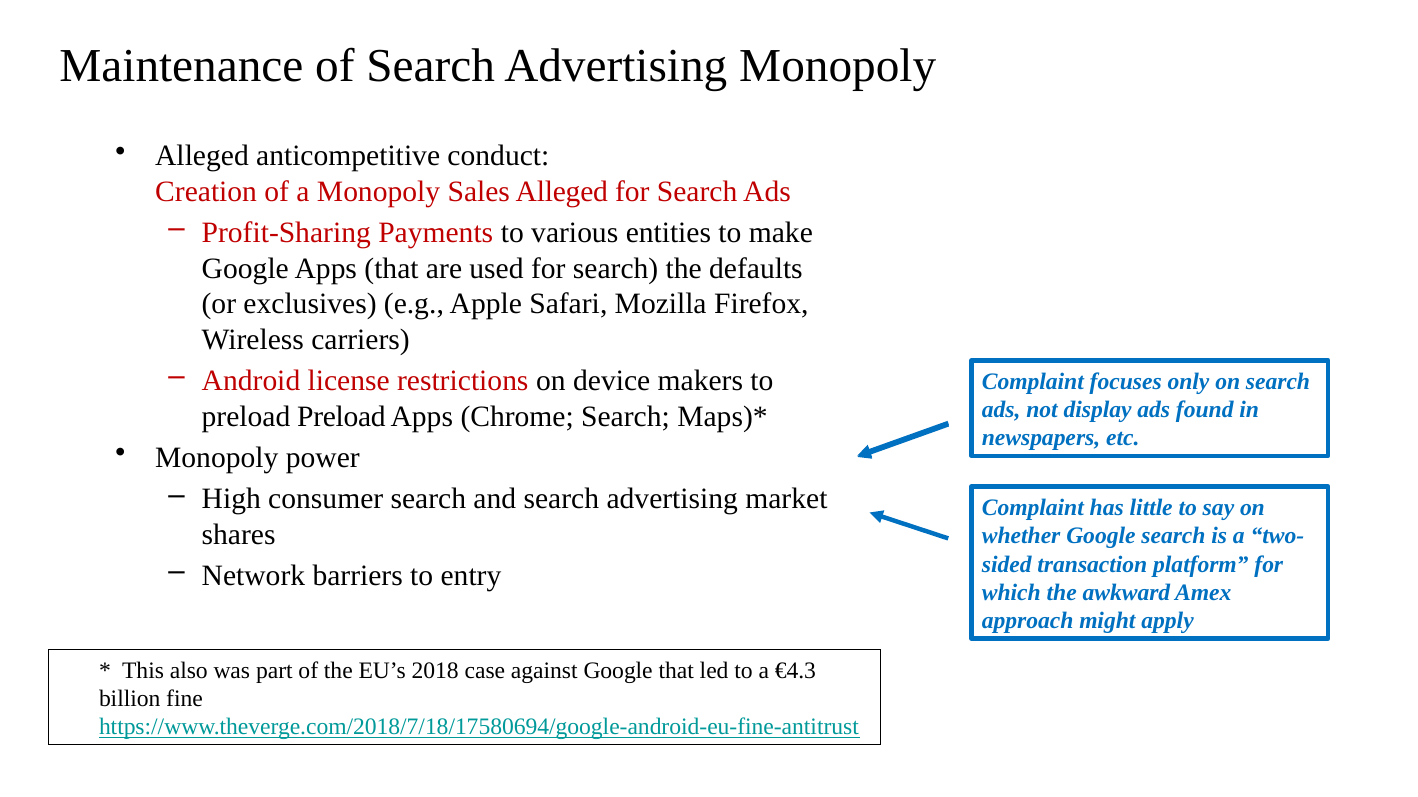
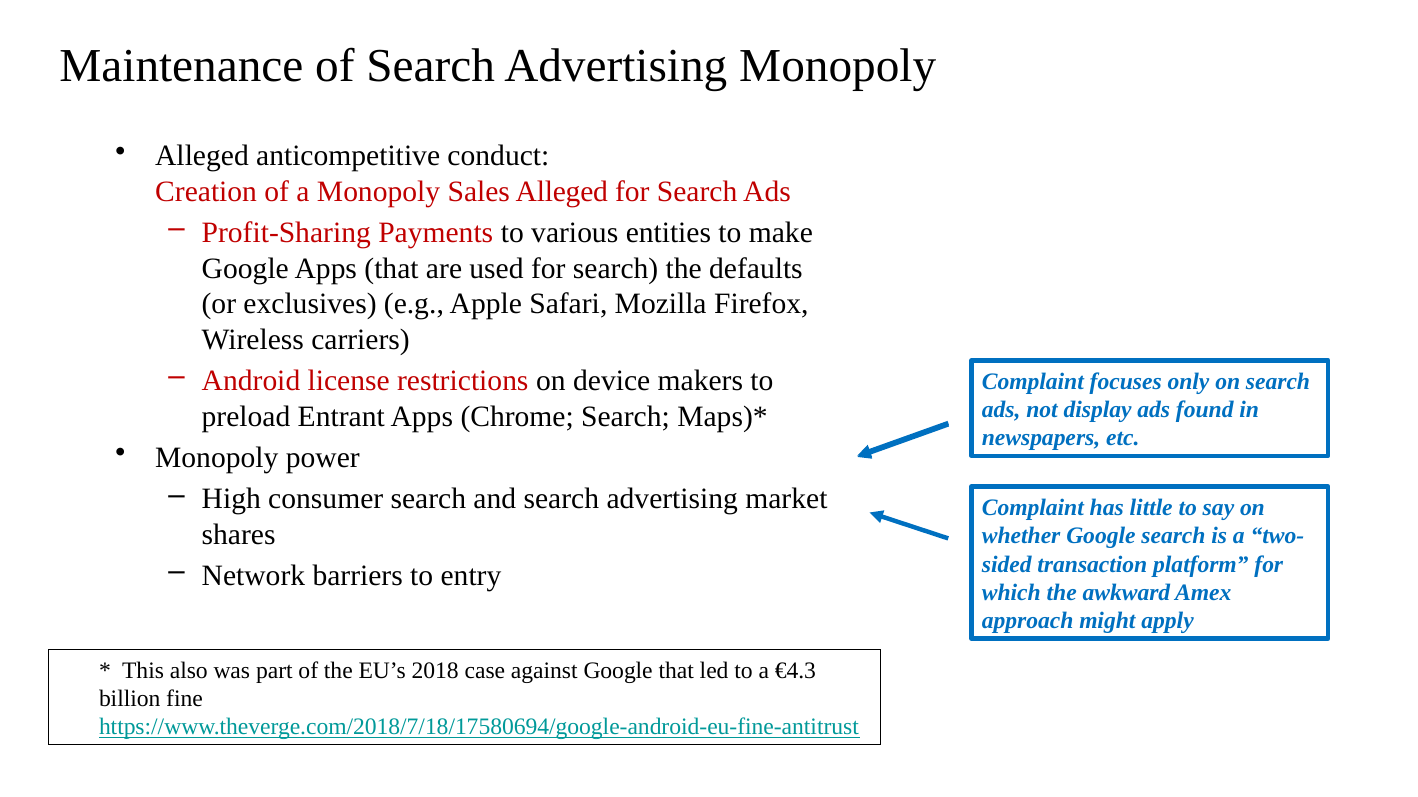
preload Preload: Preload -> Entrant (341, 417)
